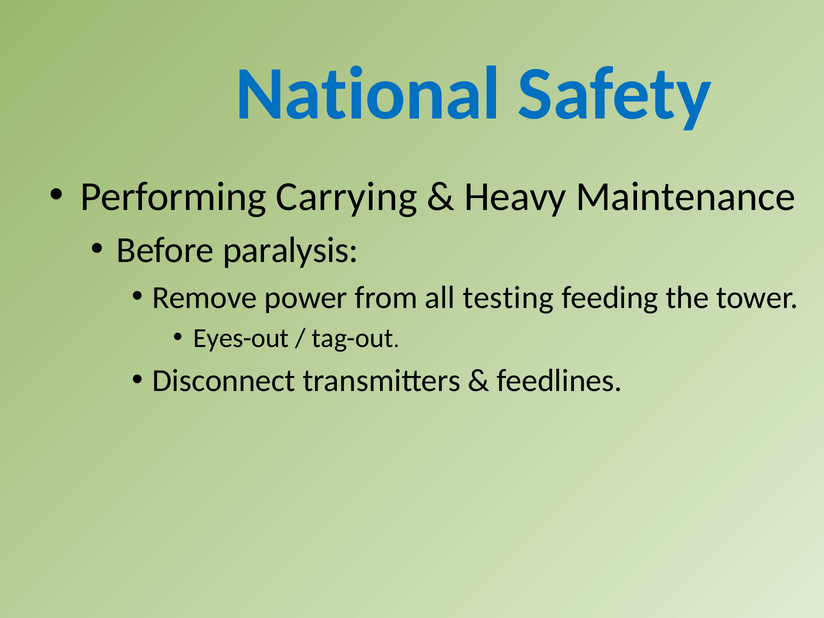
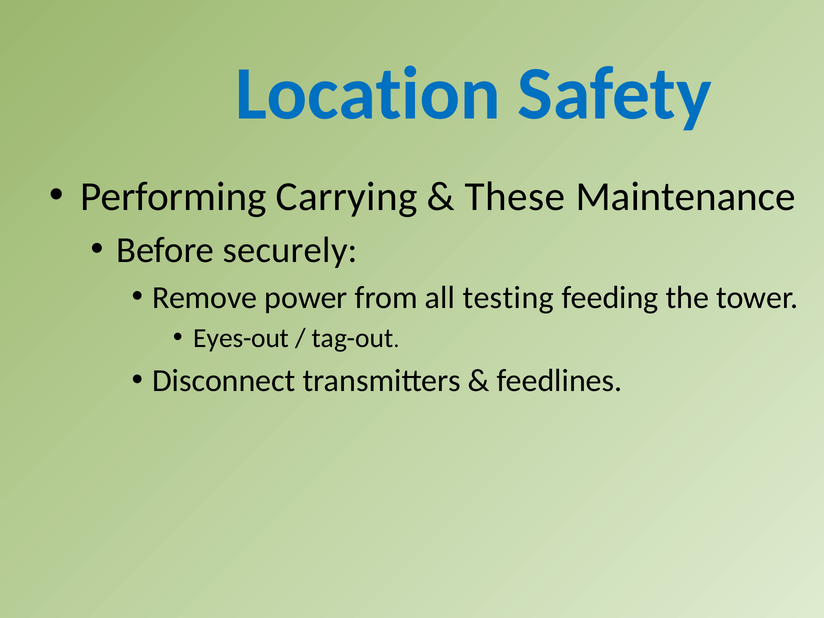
National: National -> Location (368, 94)
Heavy: Heavy -> These (515, 196)
paralysis: paralysis -> securely (290, 250)
